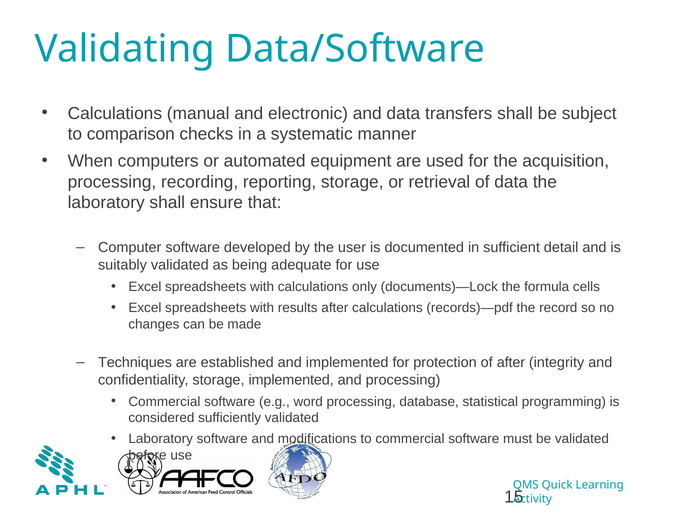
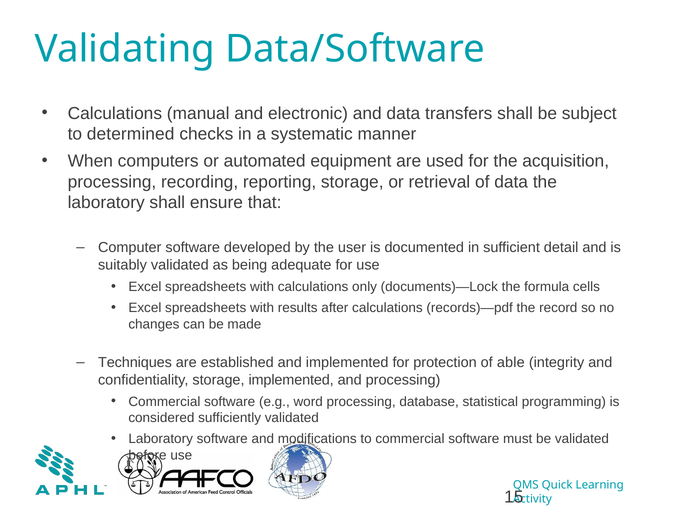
comparison: comparison -> determined (131, 134)
of after: after -> able (511, 363)
